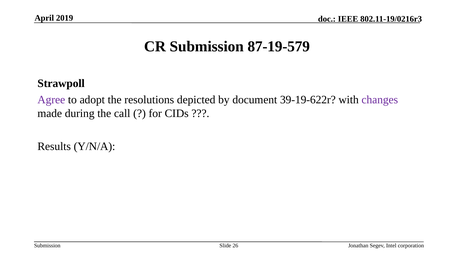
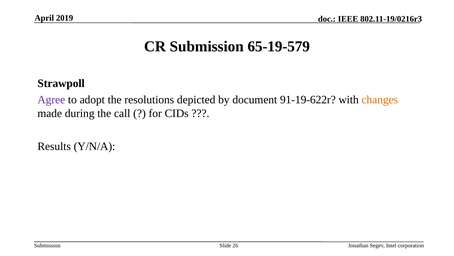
87-19-579: 87-19-579 -> 65-19-579 (279, 46)
39-19-622r: 39-19-622r -> 91-19-622r (308, 100)
changes colour: purple -> orange (380, 100)
